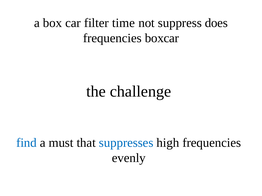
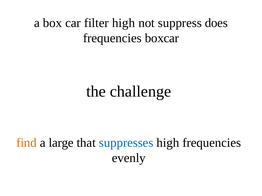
filter time: time -> high (124, 23)
find colour: blue -> orange (26, 143)
must: must -> large (61, 143)
